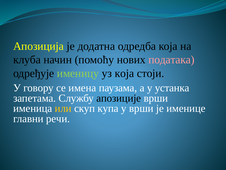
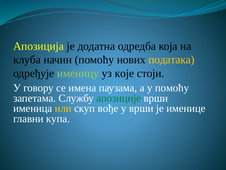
података colour: pink -> yellow (171, 60)
уз која: која -> које (124, 73)
у устанка: устанка -> помоћу (172, 88)
апозиције colour: black -> green (119, 98)
купа: купа -> вође (108, 108)
речи: речи -> купа (58, 118)
